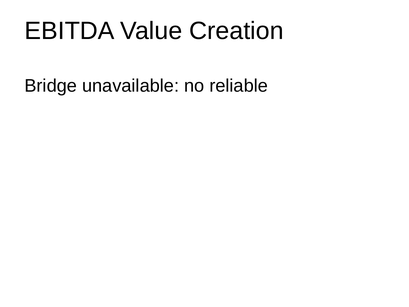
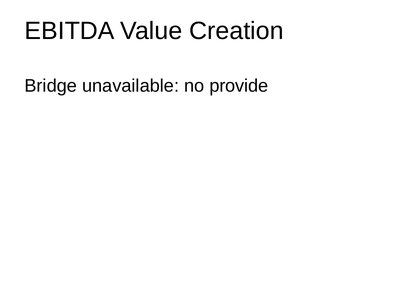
reliable: reliable -> provide (239, 86)
